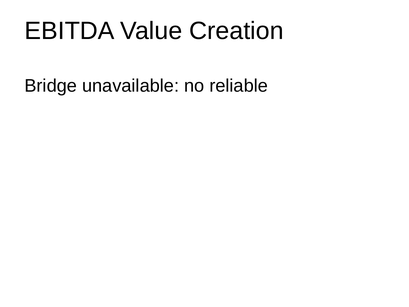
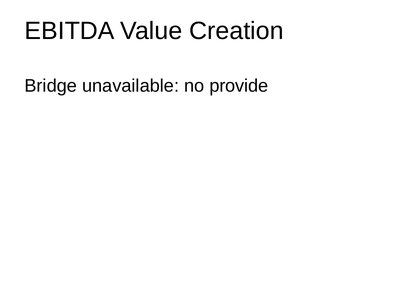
reliable: reliable -> provide (239, 86)
